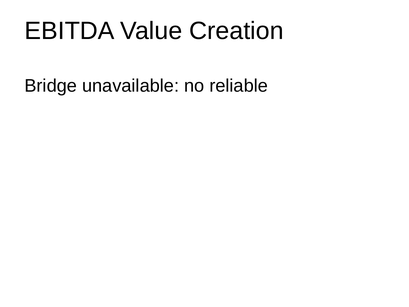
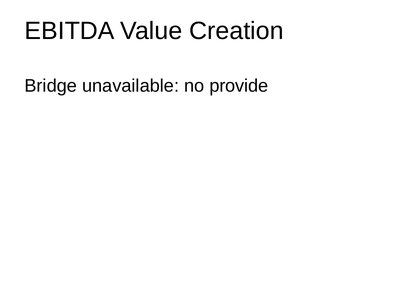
reliable: reliable -> provide (239, 86)
